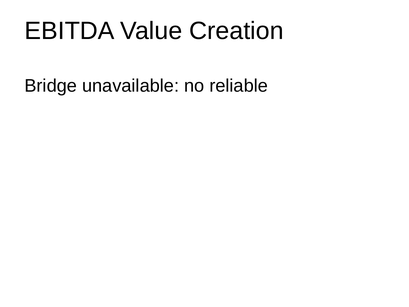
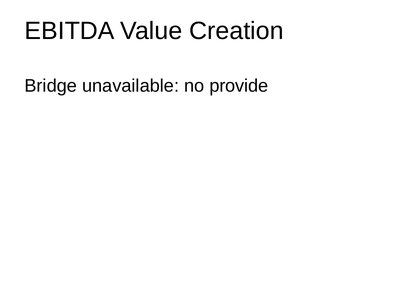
reliable: reliable -> provide (239, 86)
